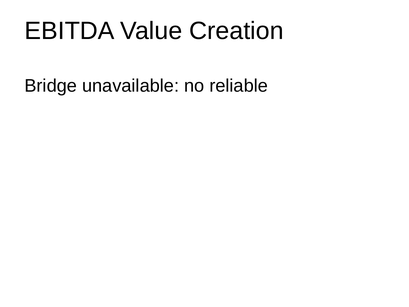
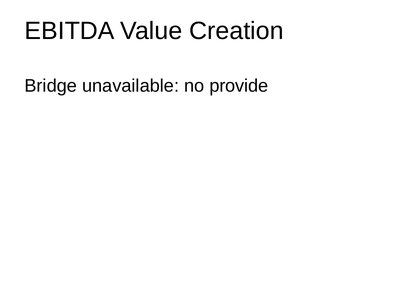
reliable: reliable -> provide (239, 86)
